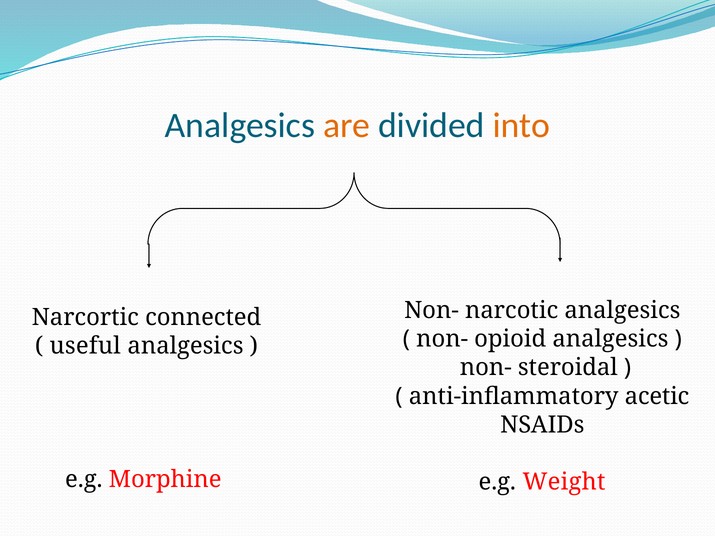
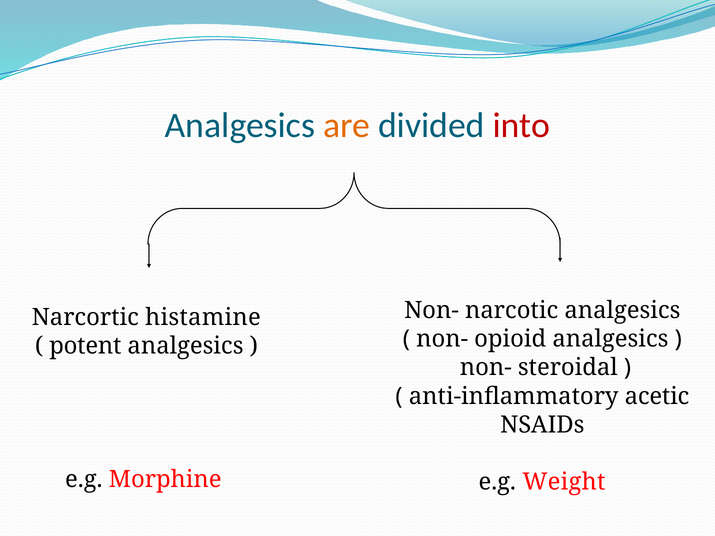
into colour: orange -> red (521, 125)
connected: connected -> histamine (203, 317)
useful: useful -> potent (85, 346)
